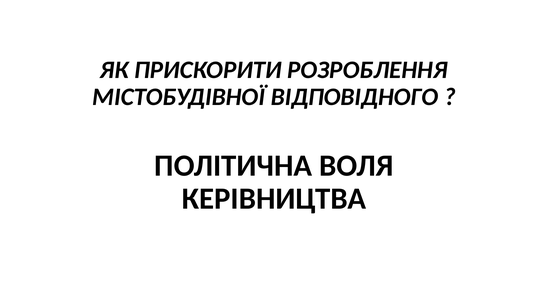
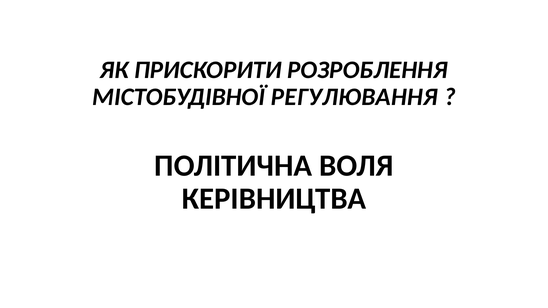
ВІДПОВІДНОГО: ВІДПОВІДНОГО -> РЕГУЛЮВАННЯ (354, 97)
